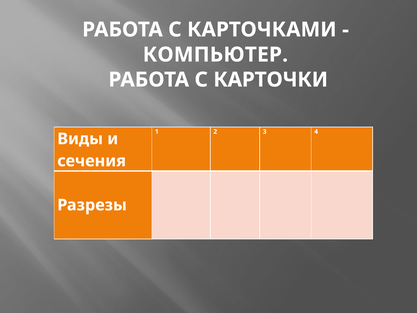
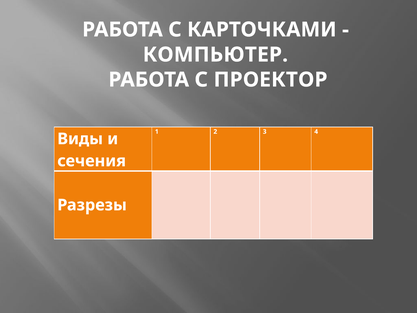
КАРТОЧКИ: КАРТОЧКИ -> ПРОЕКТОР (271, 80)
